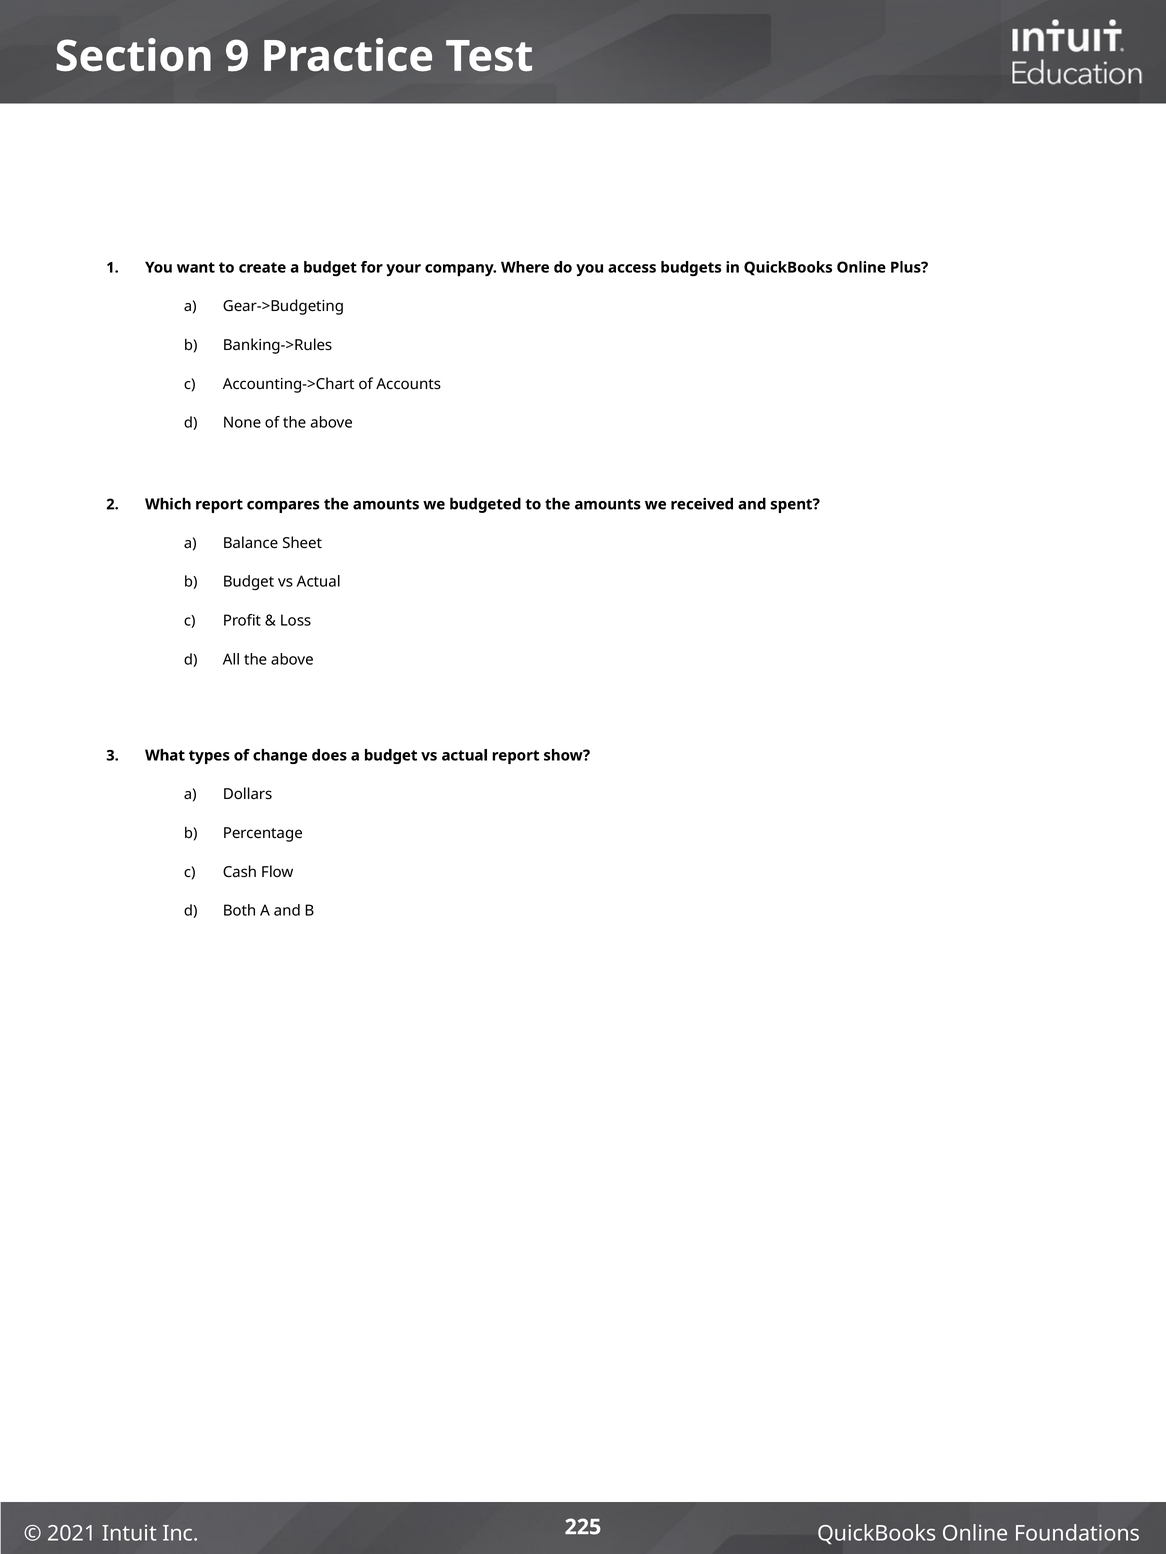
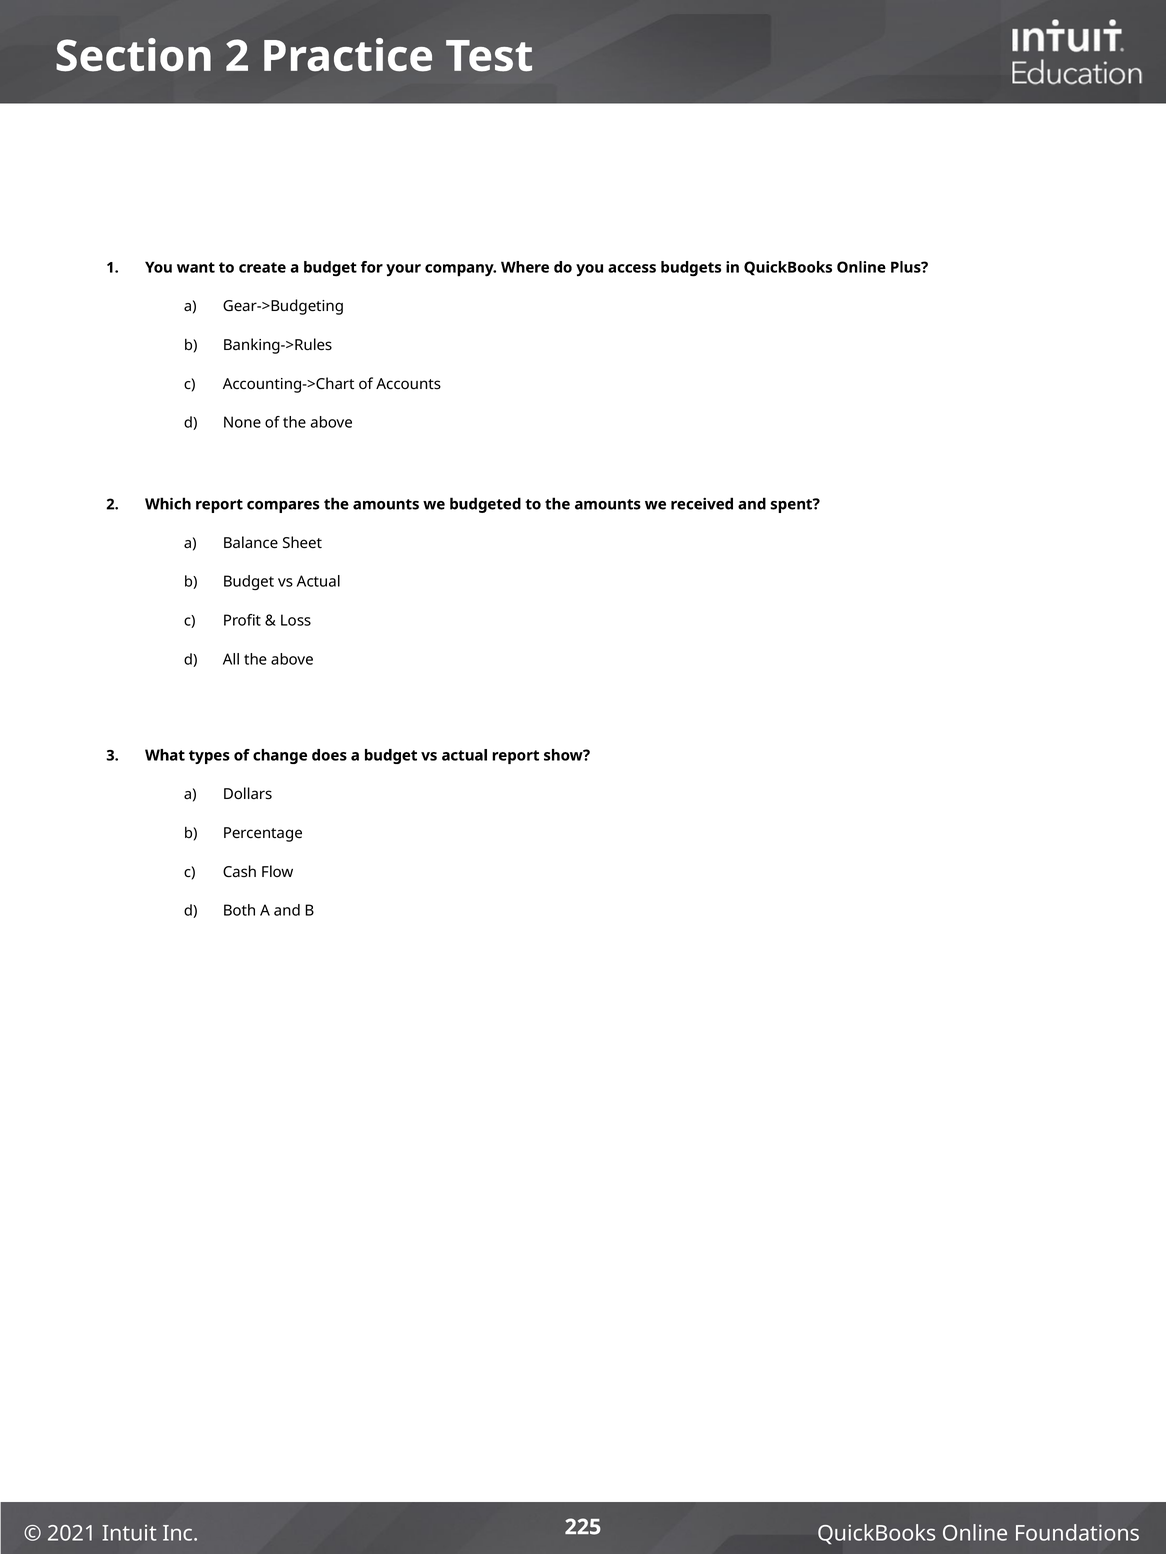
Section 9: 9 -> 2 (237, 57)
